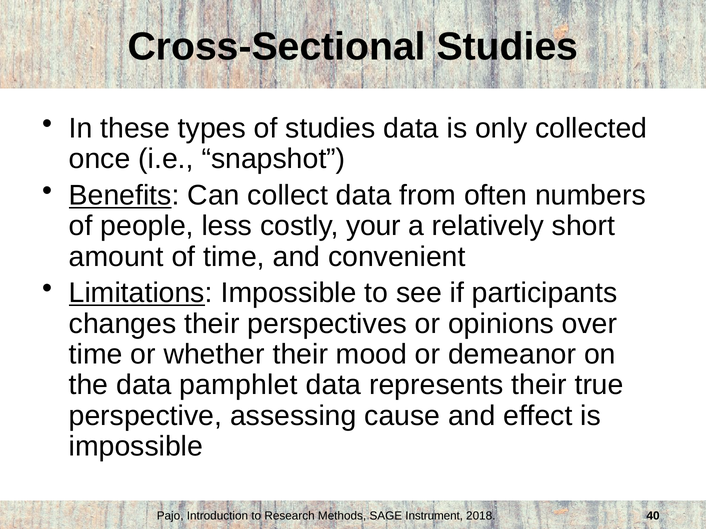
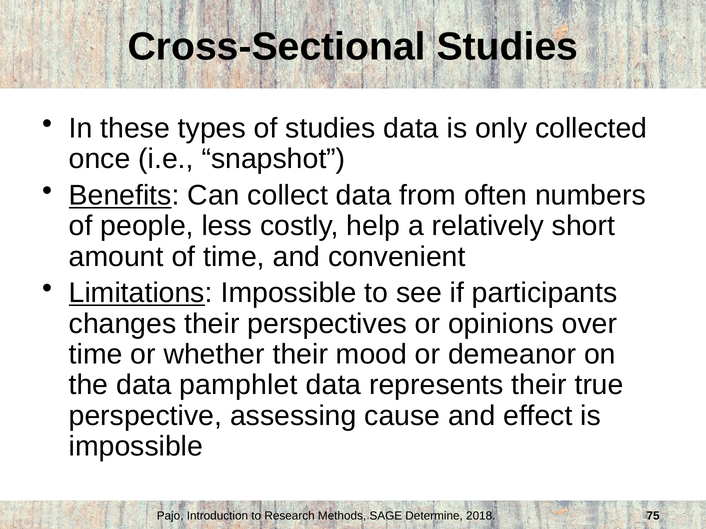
your: your -> help (373, 226)
Instrument: Instrument -> Determine (434, 516)
40: 40 -> 75 (653, 516)
